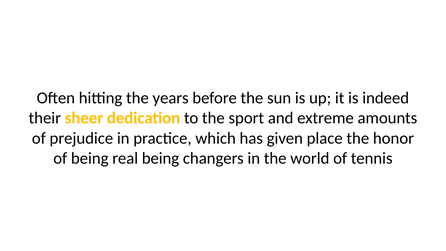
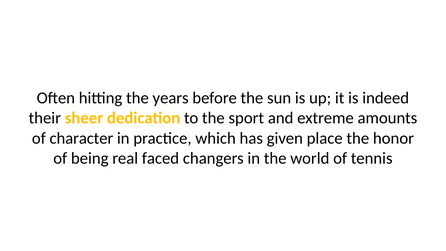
prejudice: prejudice -> character (81, 138)
real being: being -> faced (160, 158)
